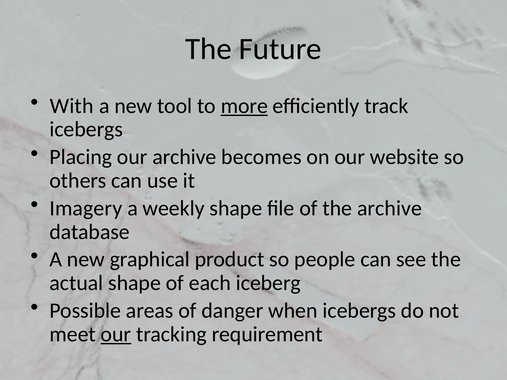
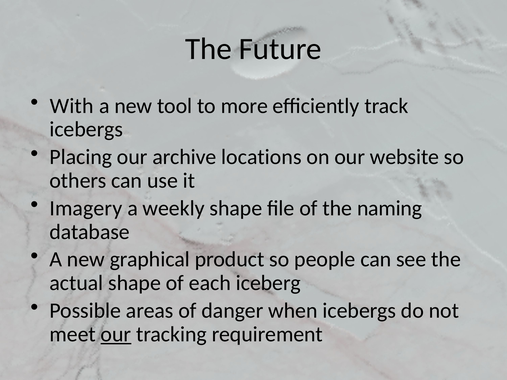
more underline: present -> none (244, 106)
becomes: becomes -> locations (261, 157)
the archive: archive -> naming (390, 208)
